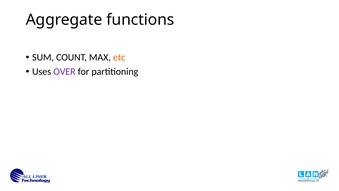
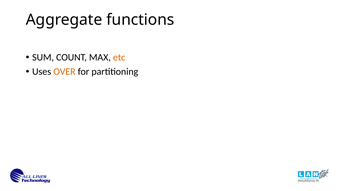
OVER colour: purple -> orange (64, 72)
